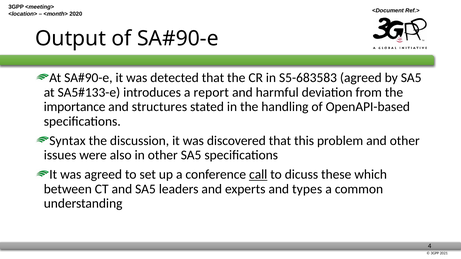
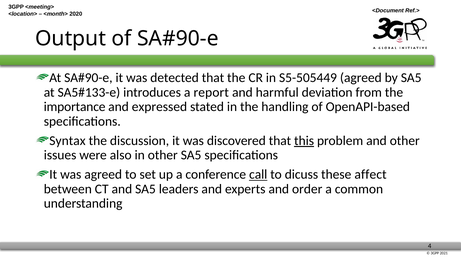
S5-683583: S5-683583 -> S5-505449 (308, 78)
structures: structures -> expressed (159, 107)
this underline: none -> present (304, 141)
which: which -> affect (371, 175)
types: types -> order (307, 189)
